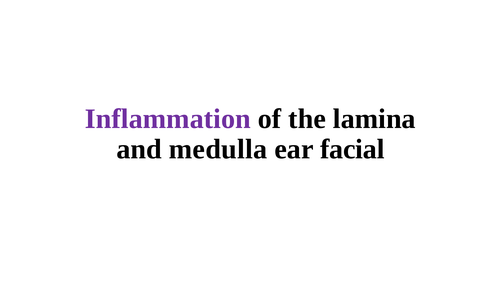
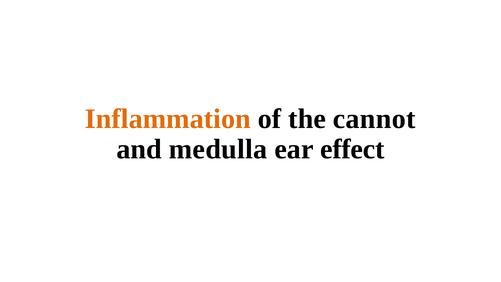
Inflammation colour: purple -> orange (168, 119)
lamina: lamina -> cannot (374, 119)
facial: facial -> effect (352, 149)
